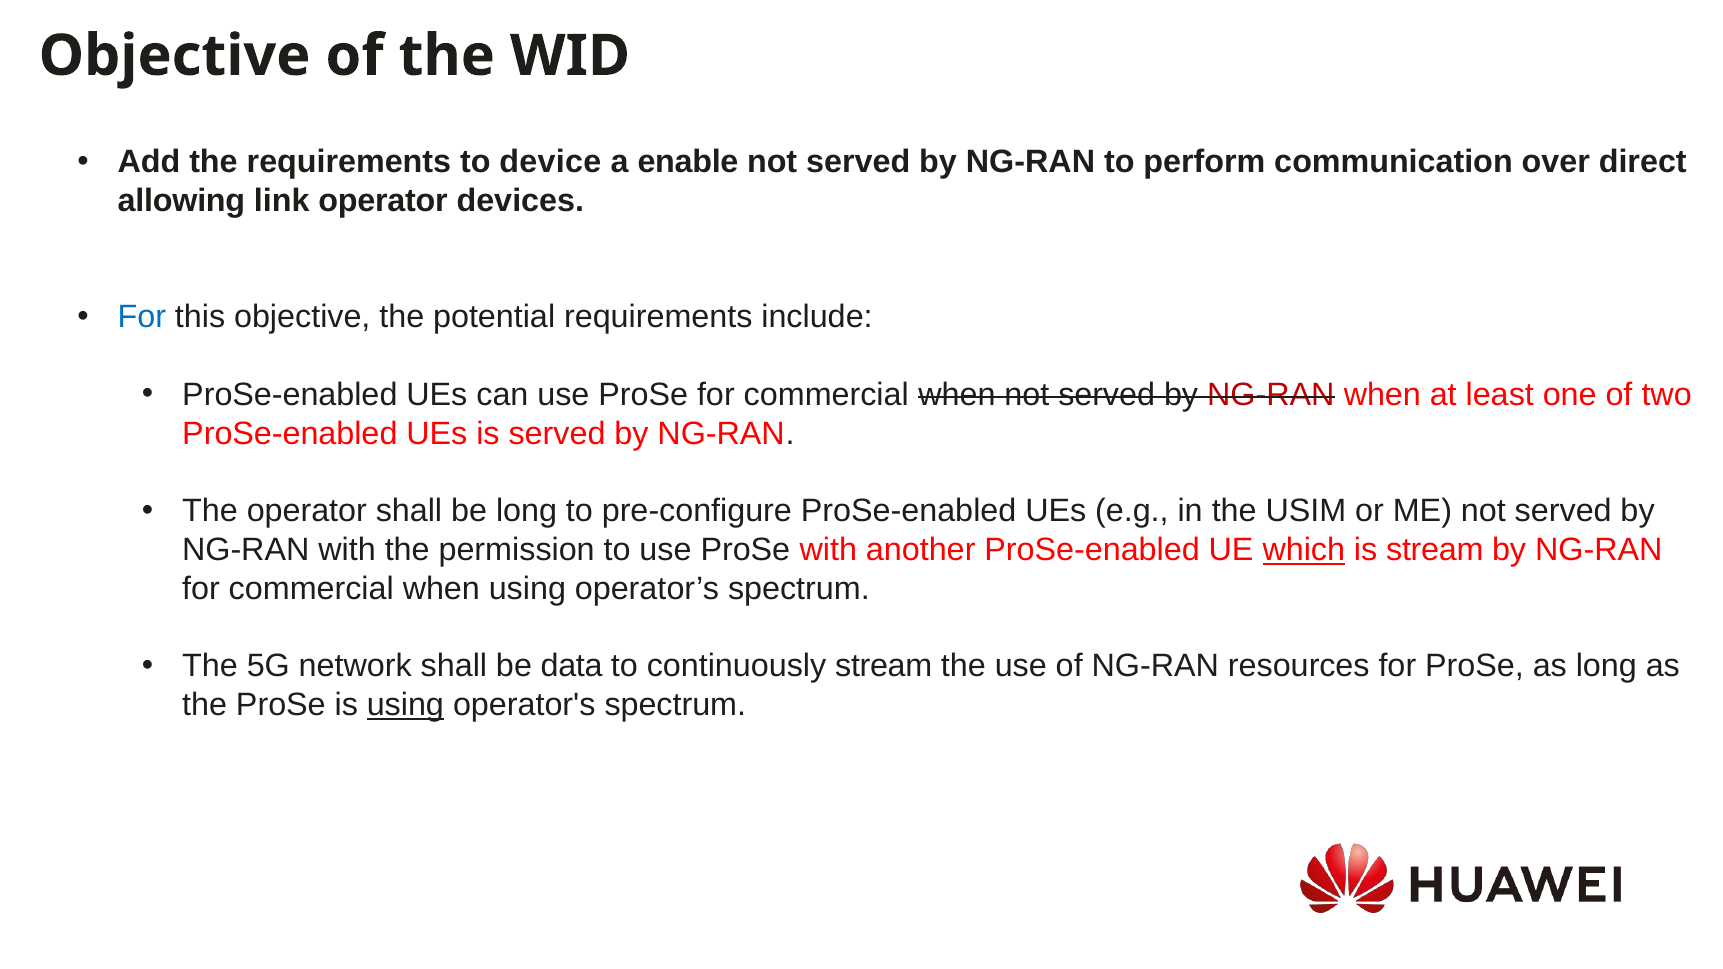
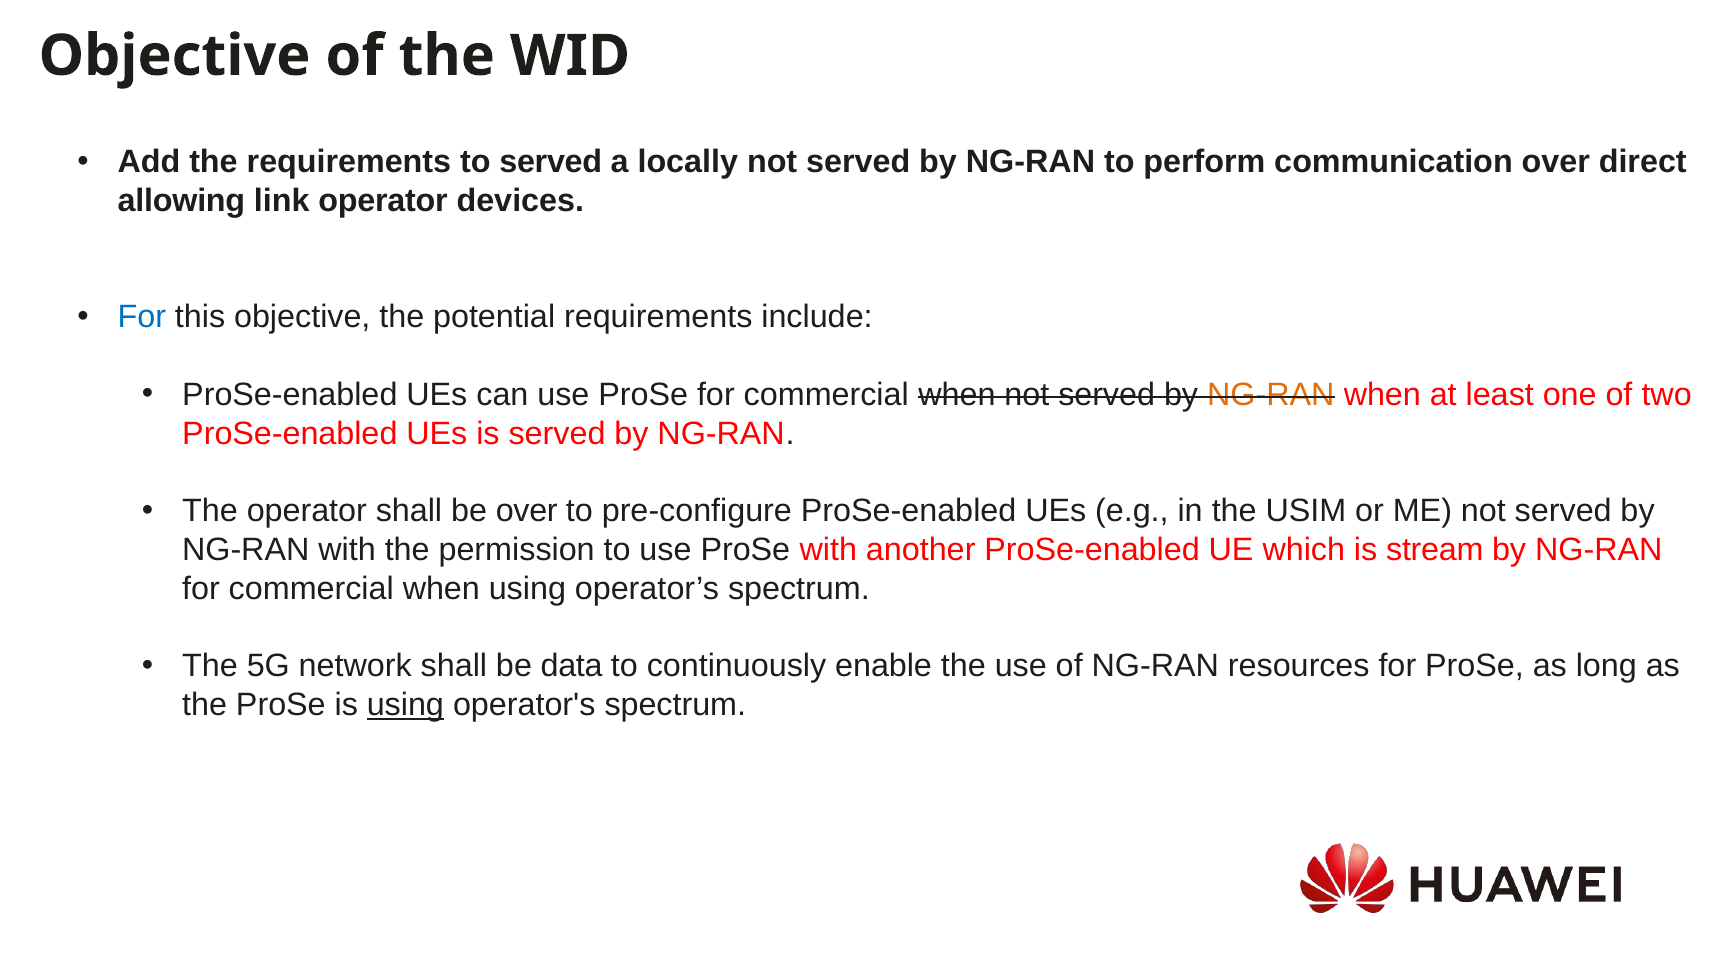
to device: device -> served (551, 162)
enable: enable -> locally (688, 162)
NG-RAN colour: red -> orange (1271, 395)
be long: long -> over (527, 511)
which underline: present -> none (1304, 550)
continuously stream: stream -> enable (884, 666)
